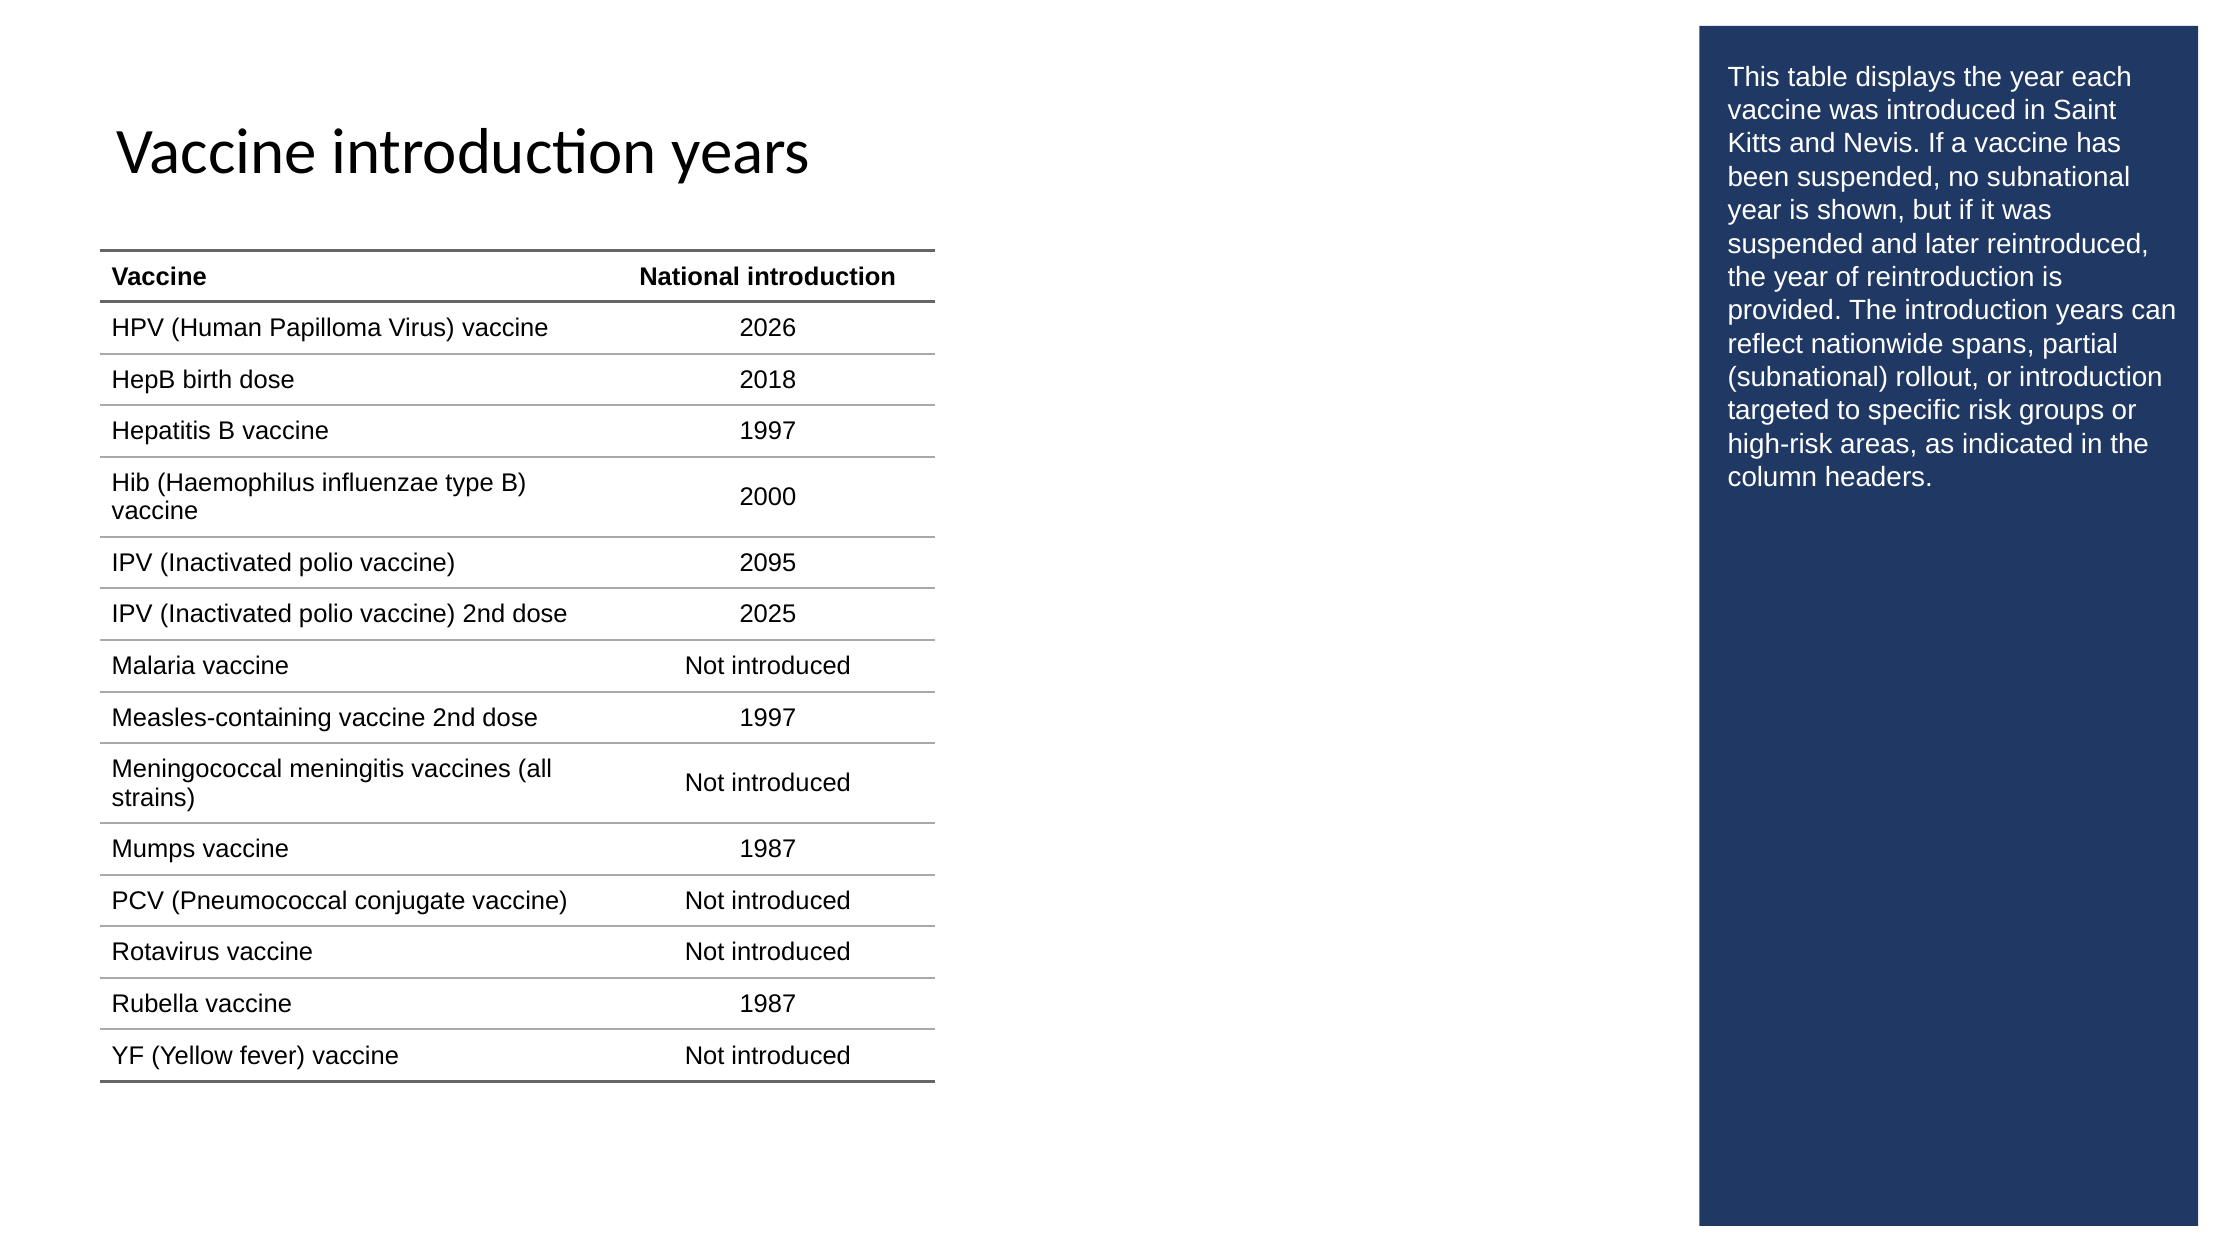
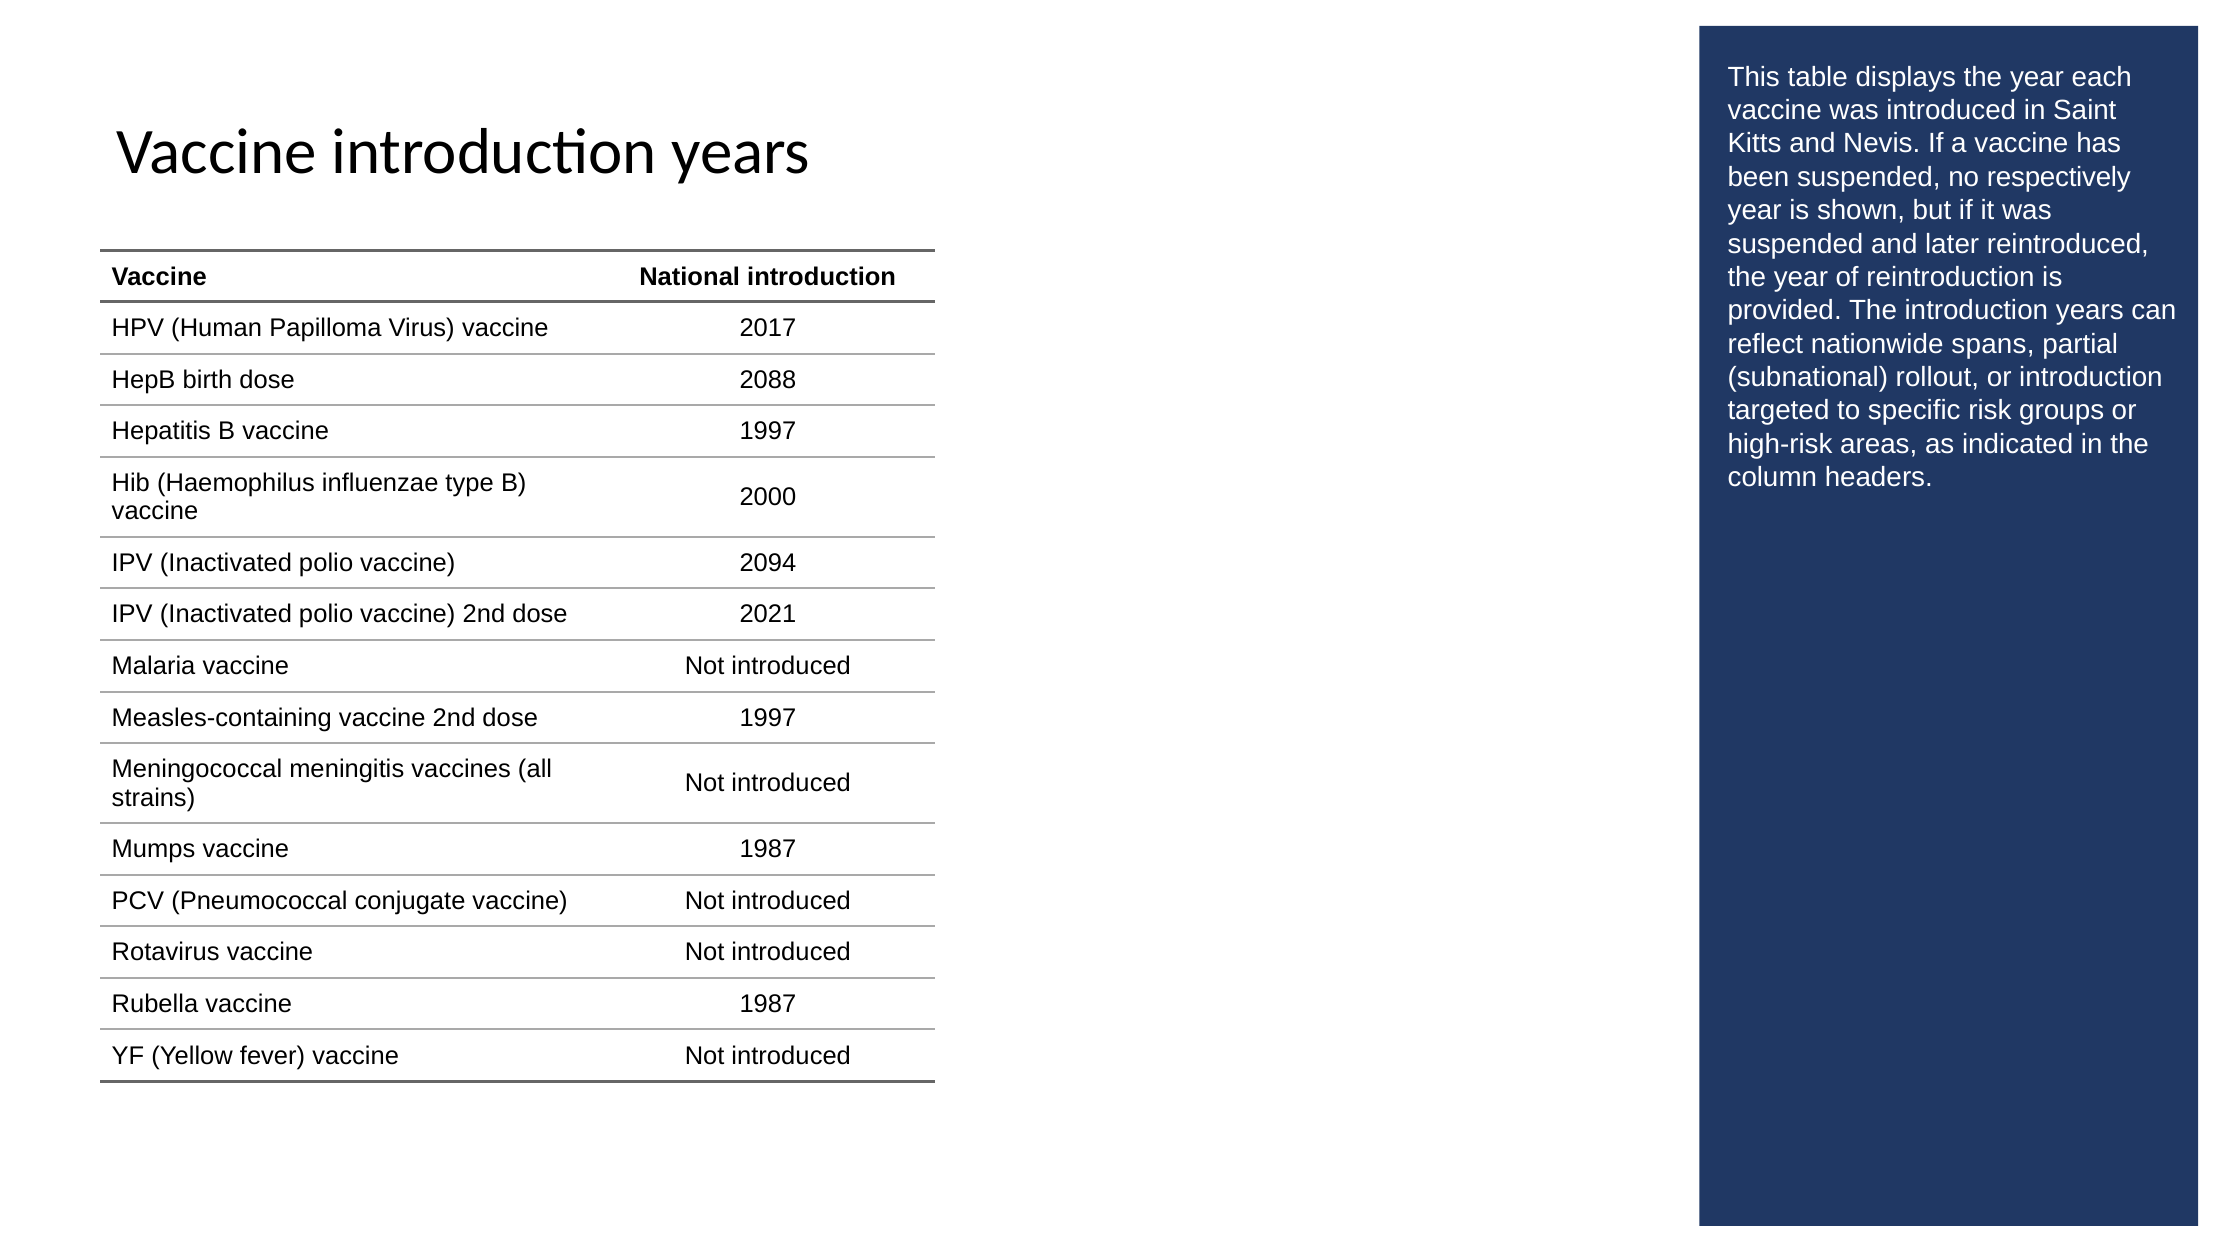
no subnational: subnational -> respectively (2059, 177)
2026: 2026 -> 2017 (768, 328)
2018: 2018 -> 2088 (768, 380)
2095: 2095 -> 2094 (768, 563)
2025: 2025 -> 2021 (768, 615)
